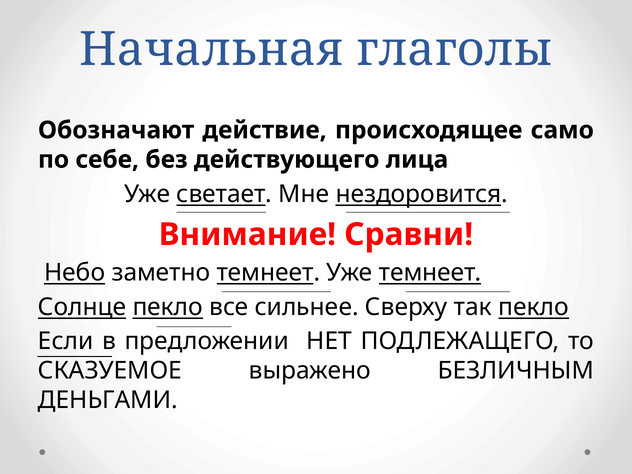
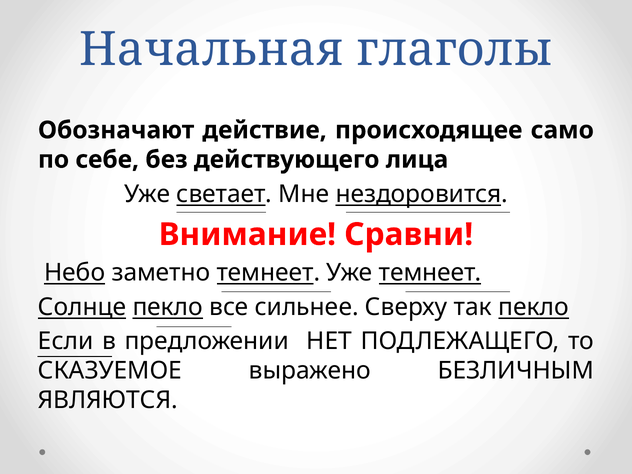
ДЕНЬГАМИ: ДЕНЬГАМИ -> ЯВЛЯЮТСЯ (108, 400)
